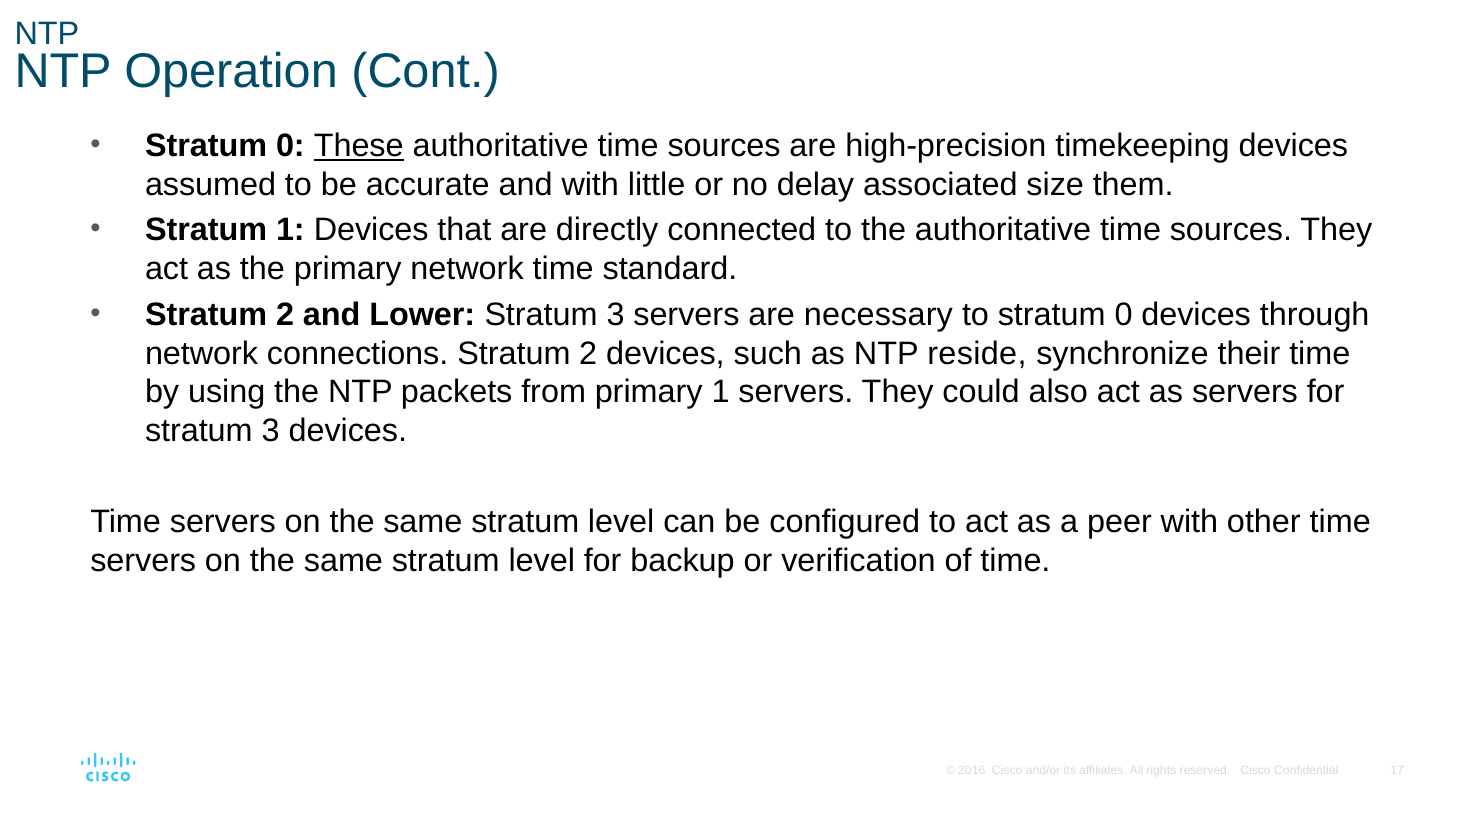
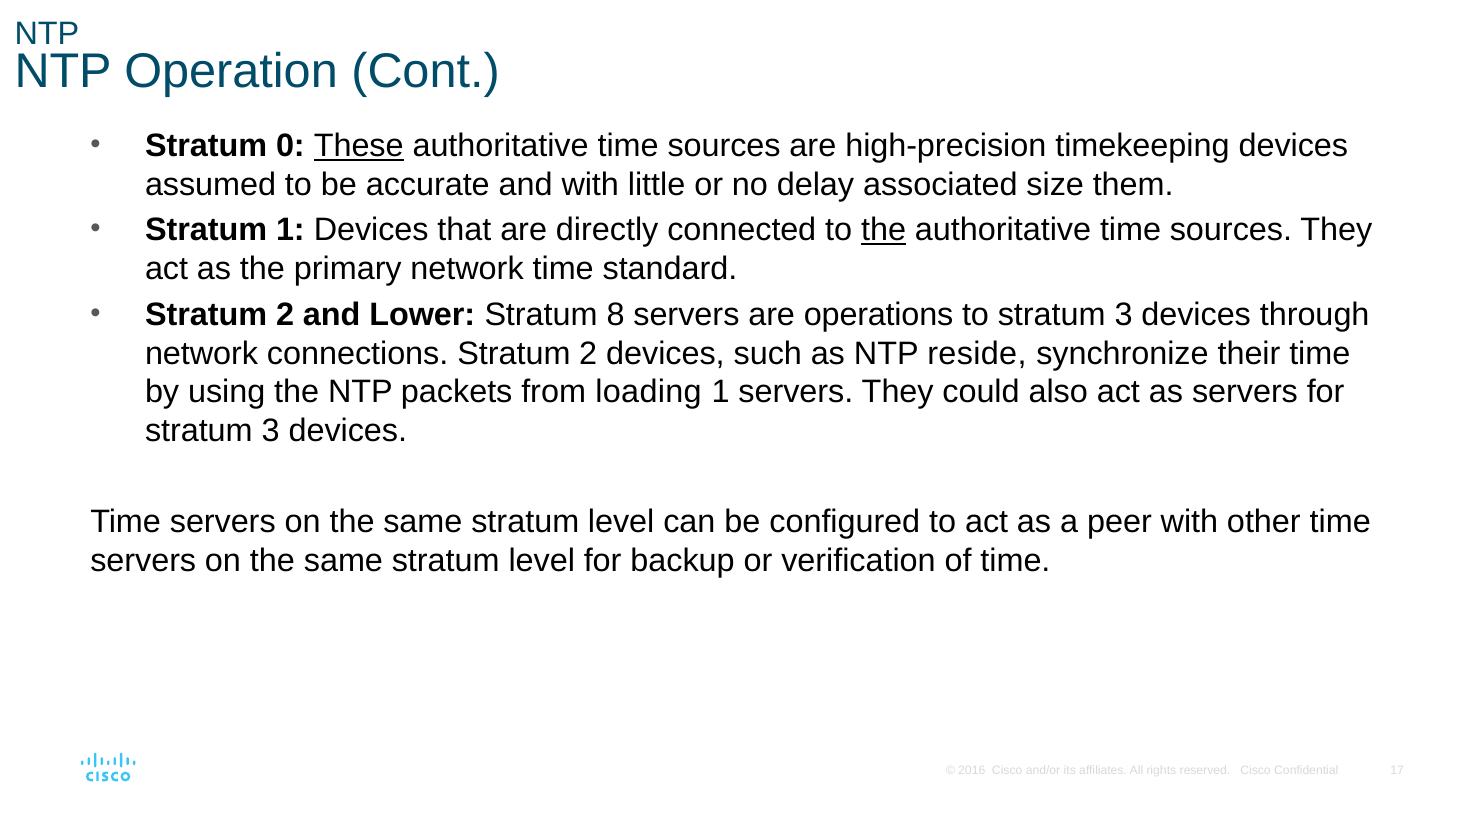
the underline: none -> present (884, 230)
Lower Stratum 3: 3 -> 8 (616, 314)
necessary: necessary -> operations (879, 314)
to stratum 0: 0 -> 3 (1124, 314)
from primary: primary -> loading (649, 392)
